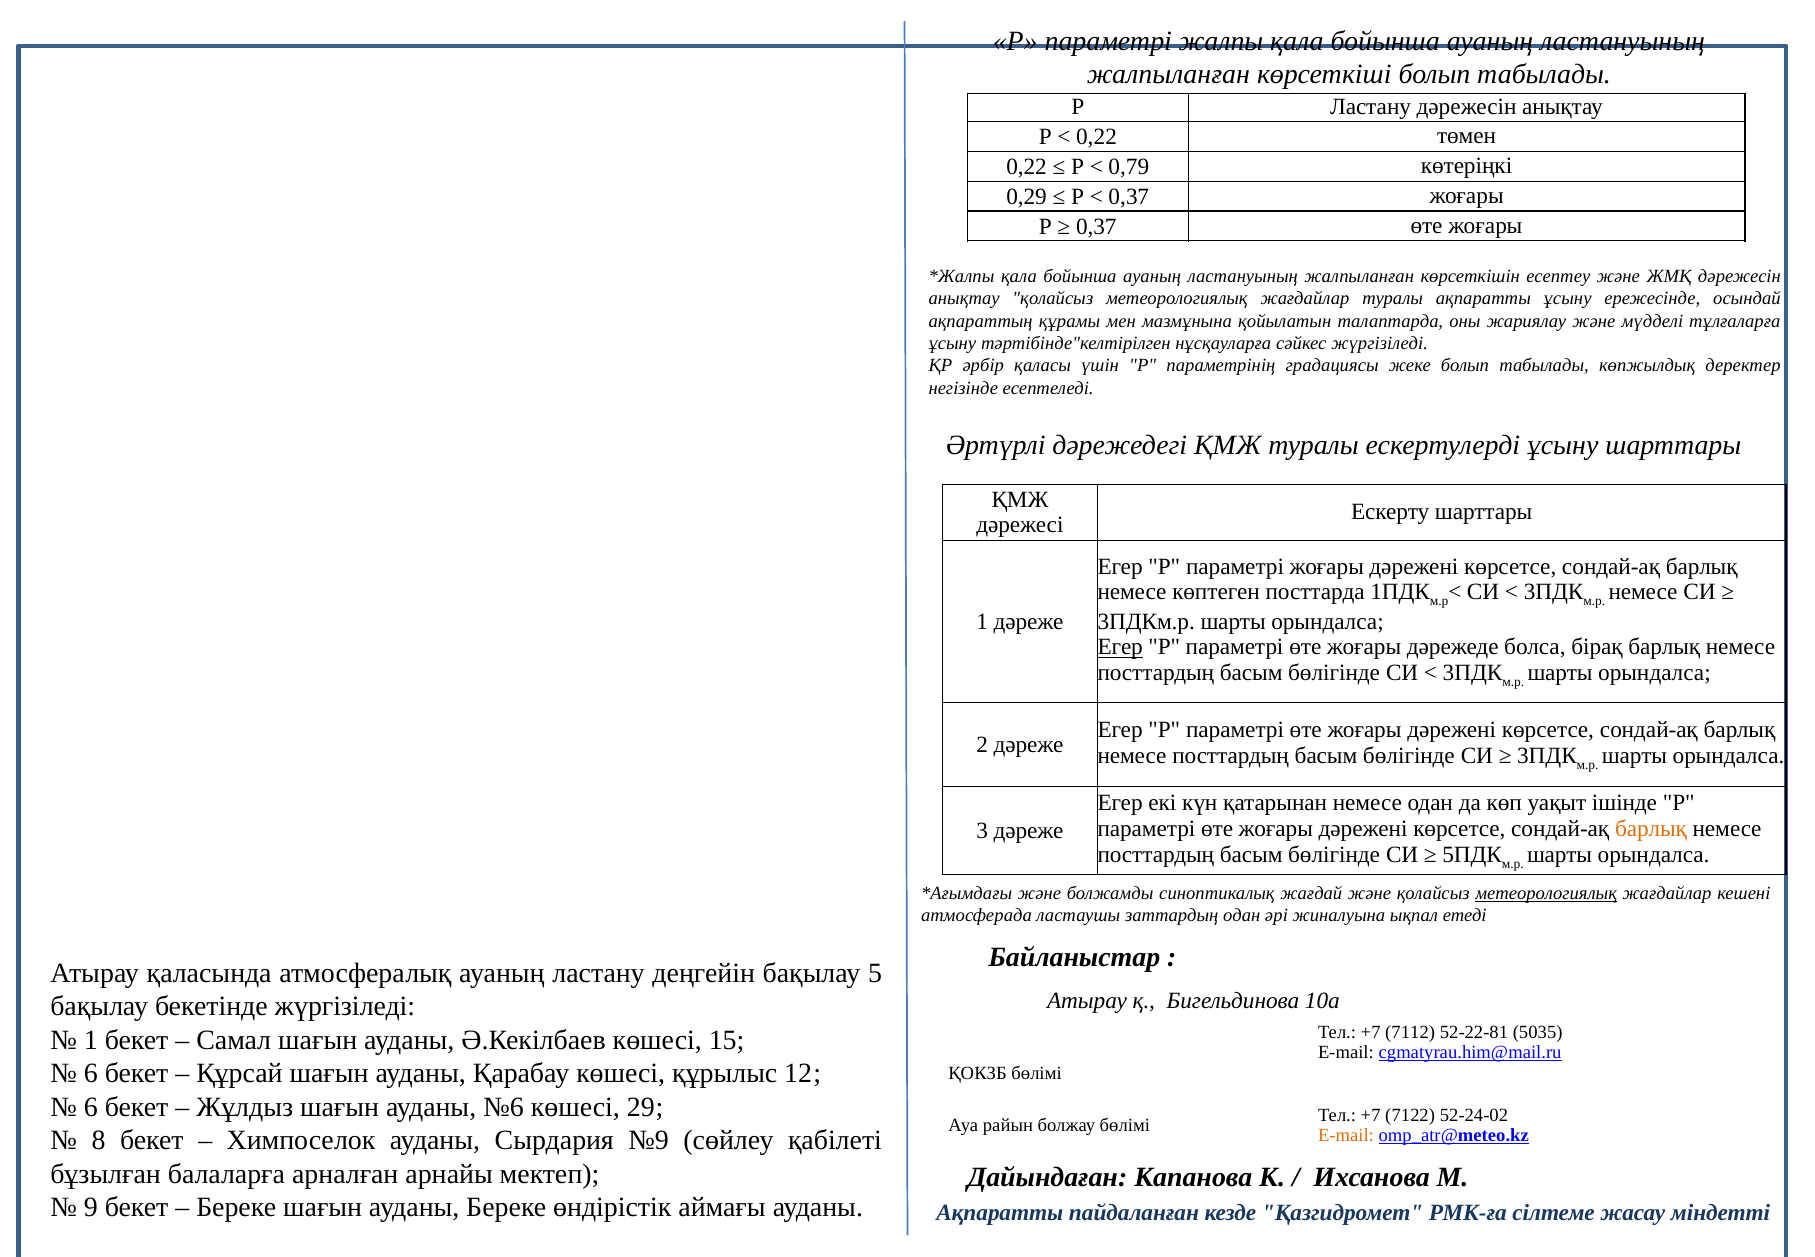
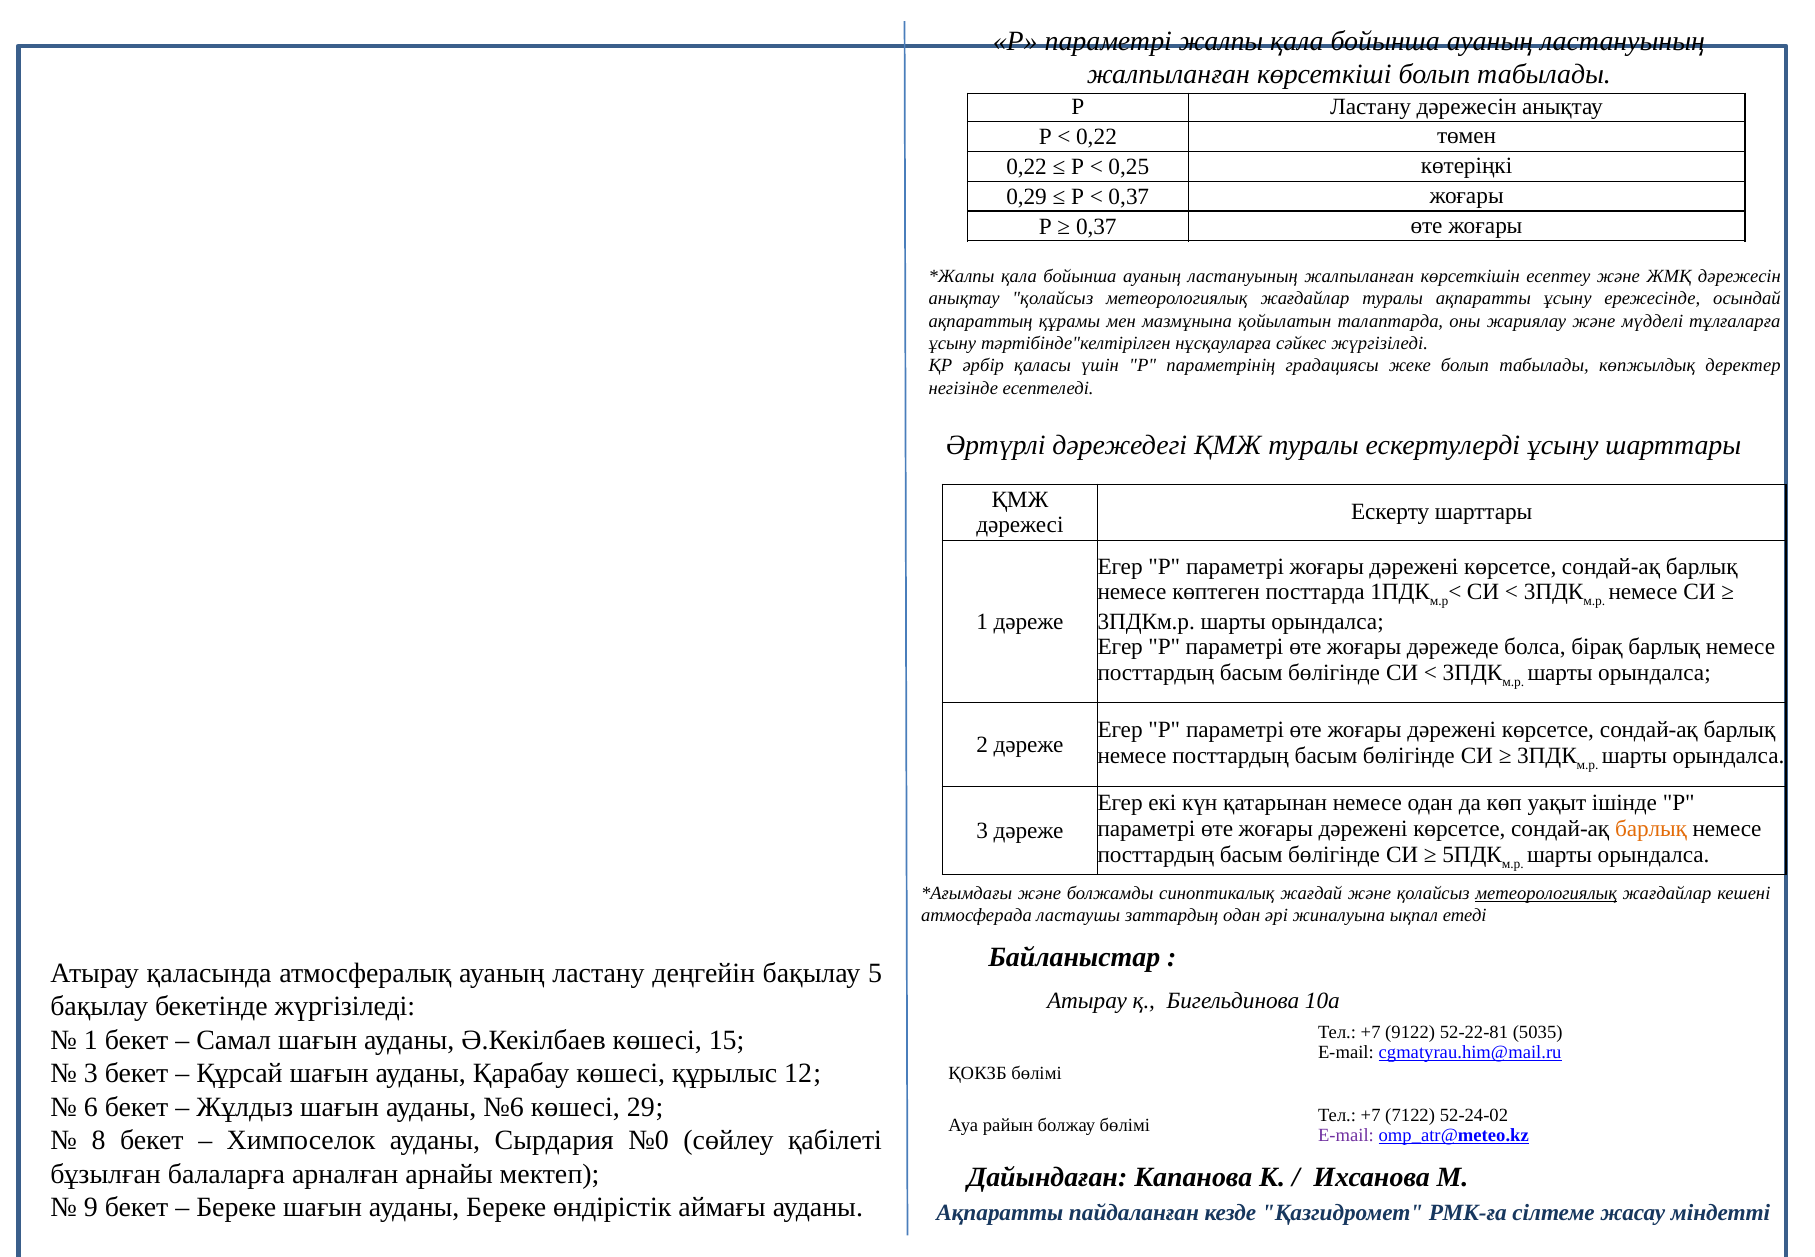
0,79: 0,79 -> 0,25 (1129, 167)
Егер underline: present -> none (1120, 647)
7112: 7112 -> 9122 (1410, 1032)
6: 6 -> 3 (91, 1073)
E-mail colour: orange -> purple (1346, 1135)
№9: №9 -> №0 (649, 1140)
